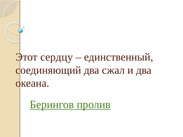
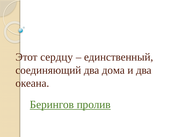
сжал: сжал -> дома (113, 70)
